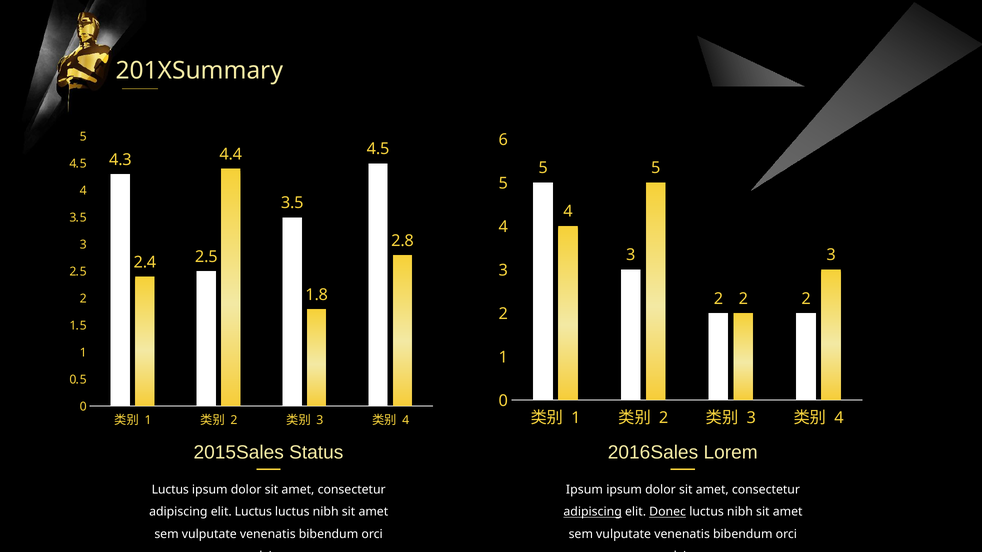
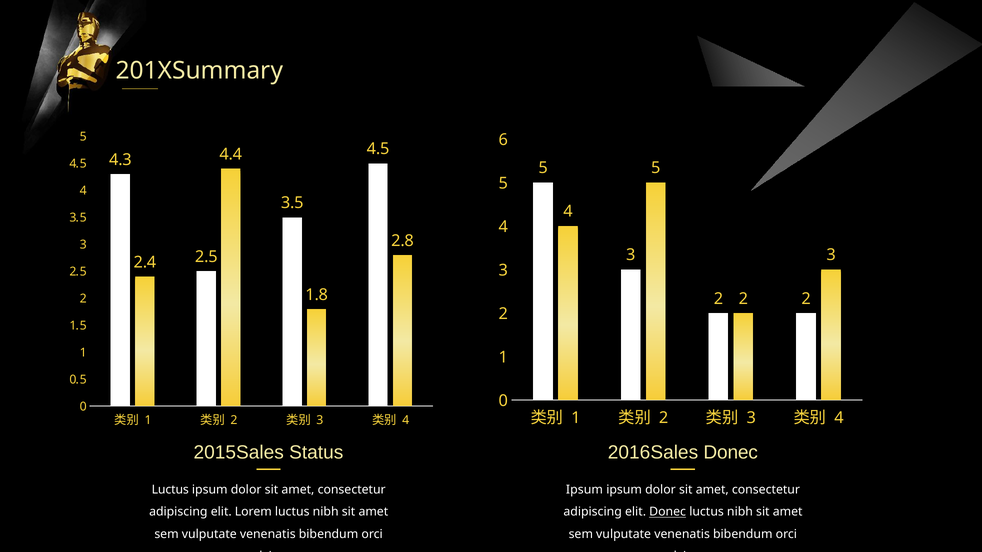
2016Sales Lorem: Lorem -> Donec (731, 453)
elit Luctus: Luctus -> Lorem (253, 512)
adipiscing underline: present -> none (593, 512)
